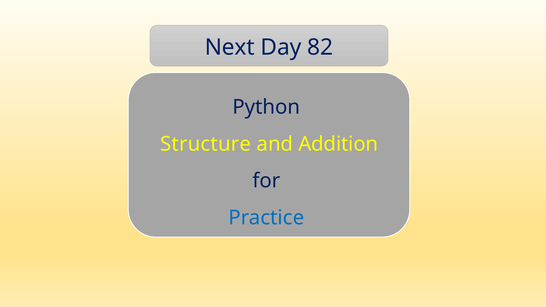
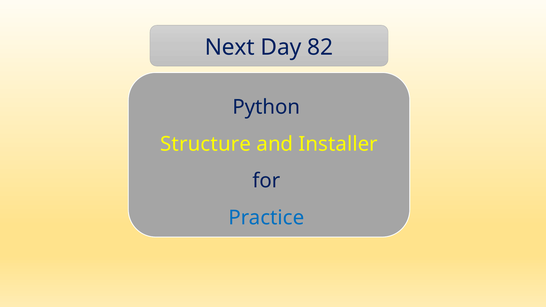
Addition: Addition -> Installer (338, 144)
